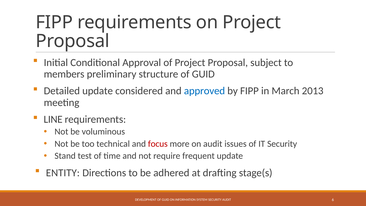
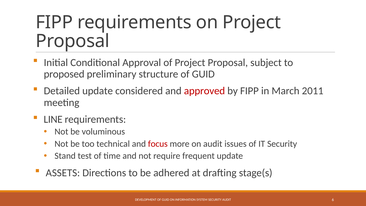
members: members -> proposed (64, 74)
approved colour: blue -> red (205, 91)
2013: 2013 -> 2011 (313, 91)
ENTITY: ENTITY -> ASSETS (63, 173)
